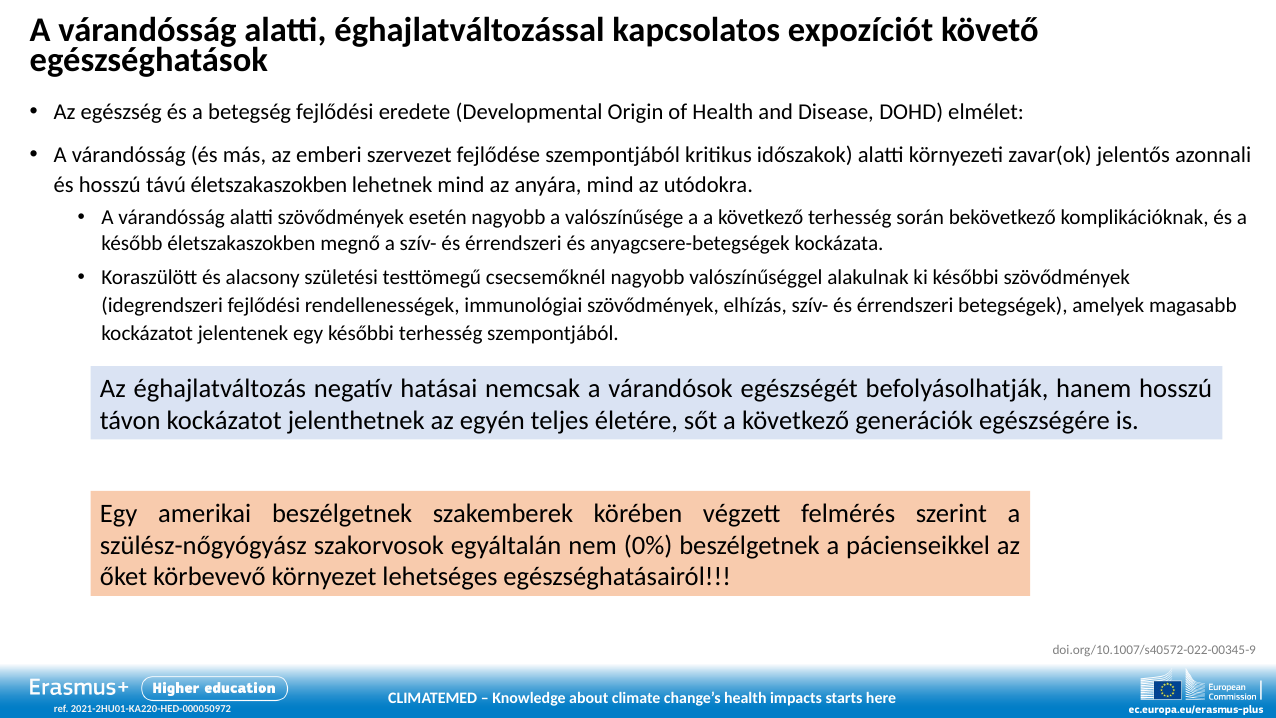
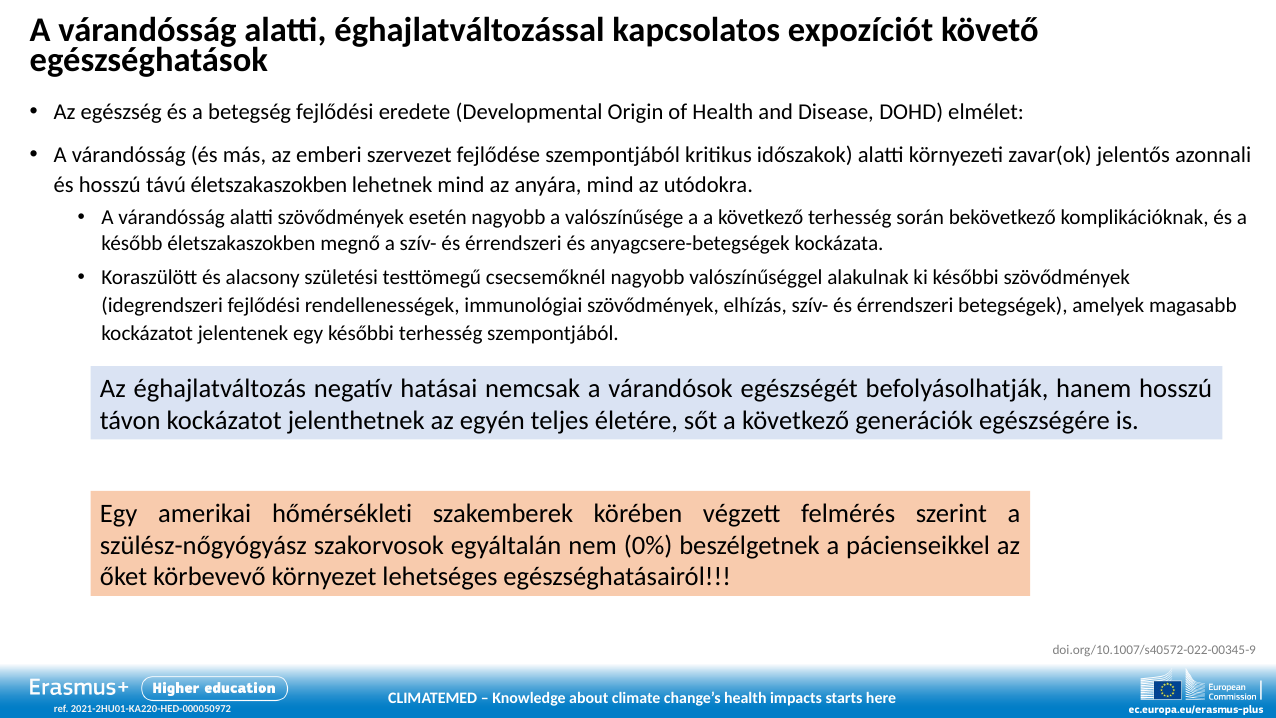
amerikai beszélgetnek: beszélgetnek -> hőmérsékleti (342, 513)
